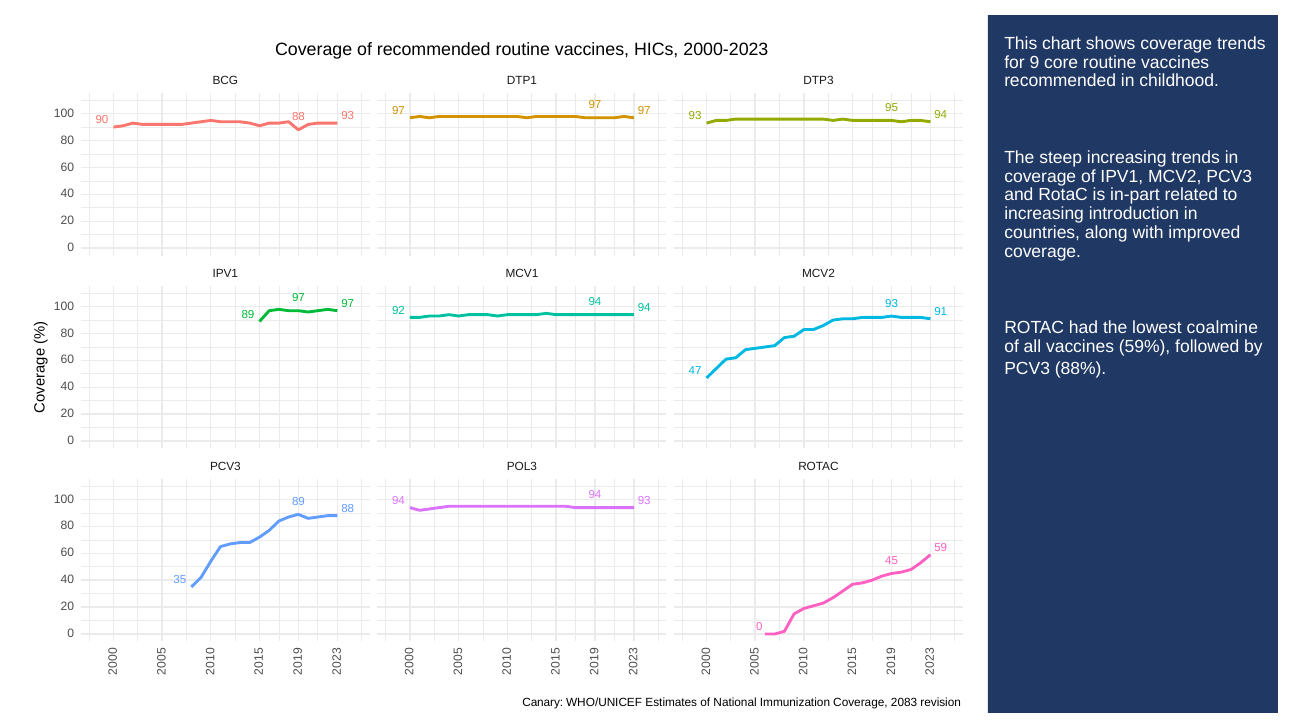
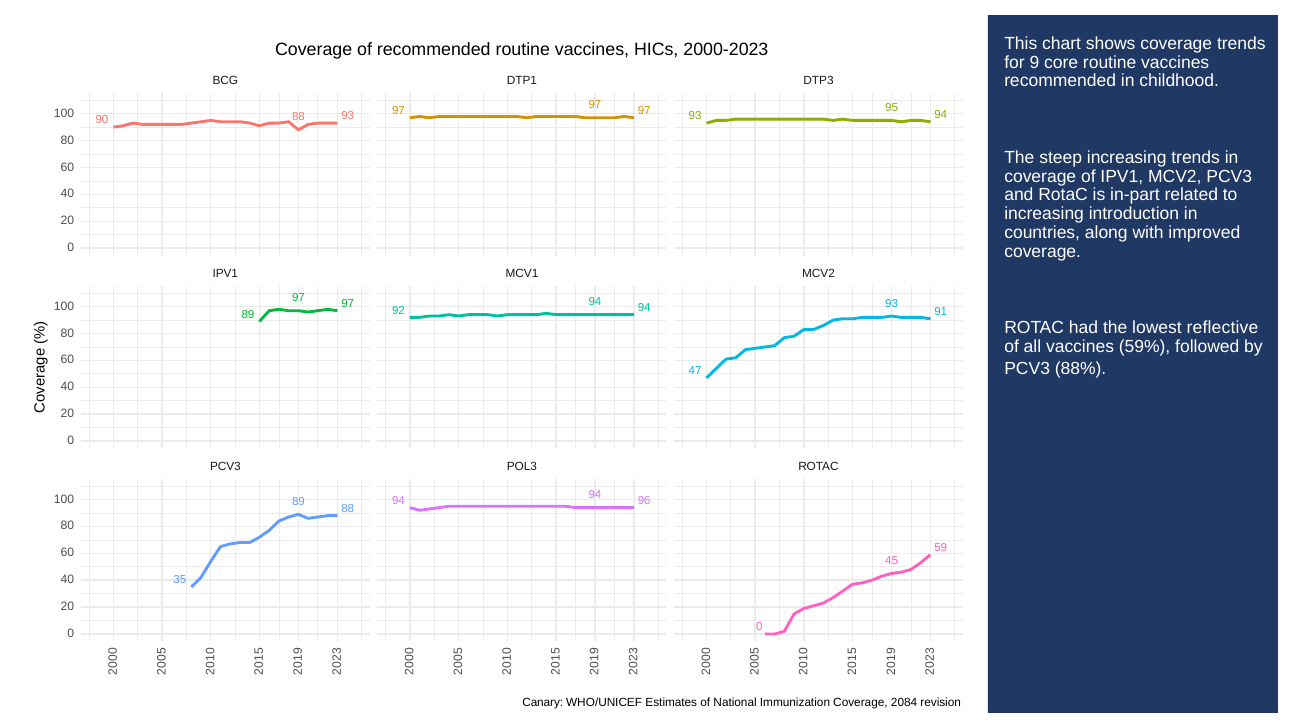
coalmine: coalmine -> reflective (1222, 328)
93: 93 -> 96 (644, 500)
2083: 2083 -> 2084 (904, 702)
